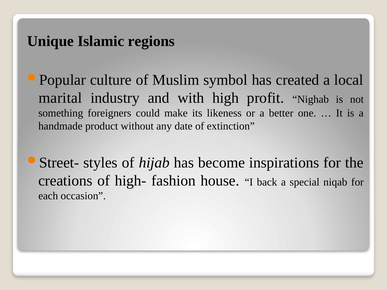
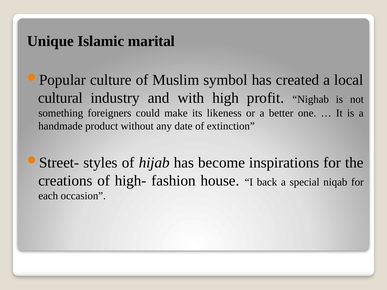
regions: regions -> marital (151, 41)
marital: marital -> cultural (60, 98)
